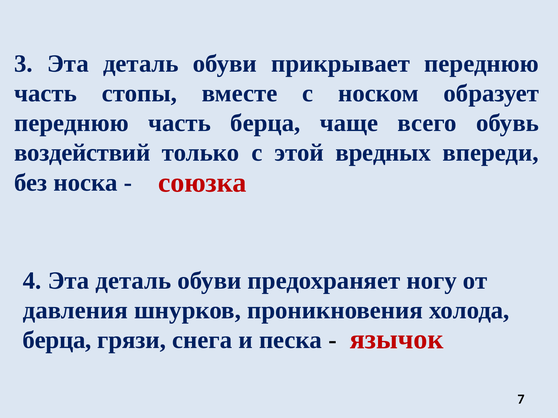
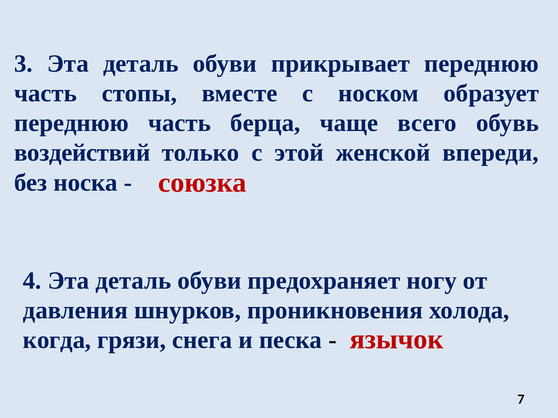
вредных: вредных -> женской (383, 153)
берца: берца -> когда (57, 340)
